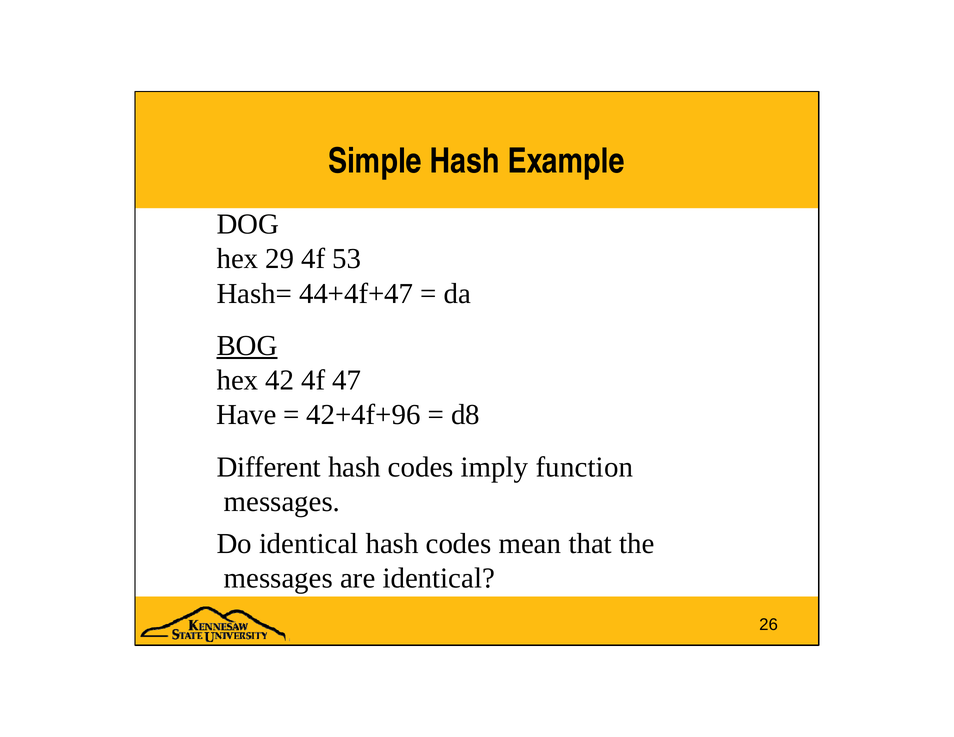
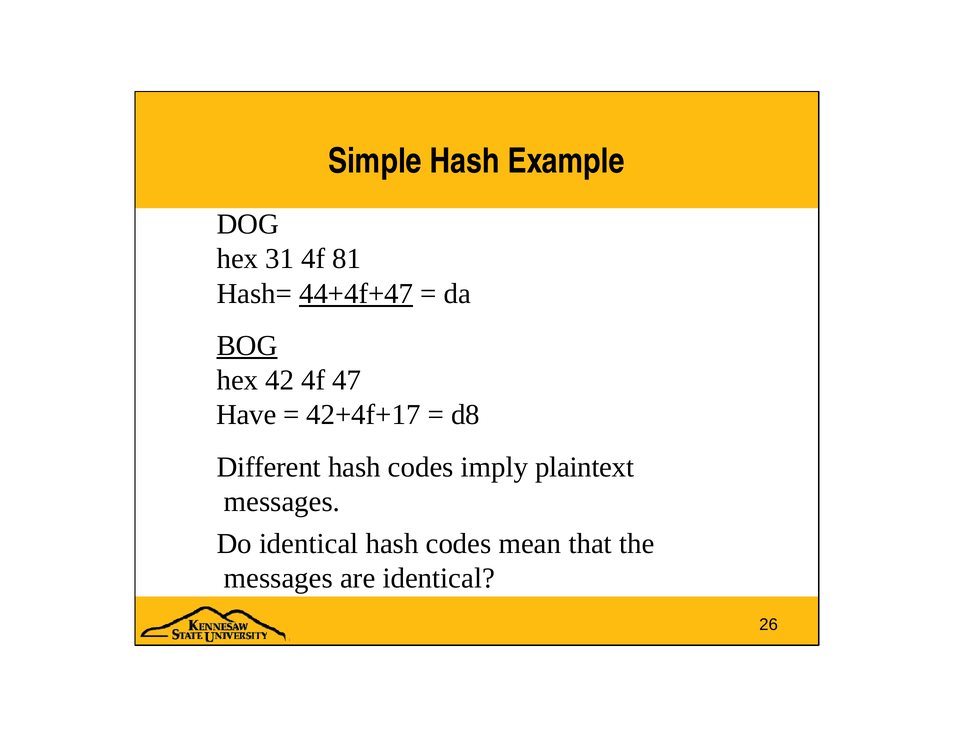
29: 29 -> 31 (280, 259)
53: 53 -> 81 (347, 259)
44+4f+47 underline: none -> present (356, 294)
42+4f+96: 42+4f+96 -> 42+4f+17 (363, 415)
function: function -> plaintext (585, 467)
